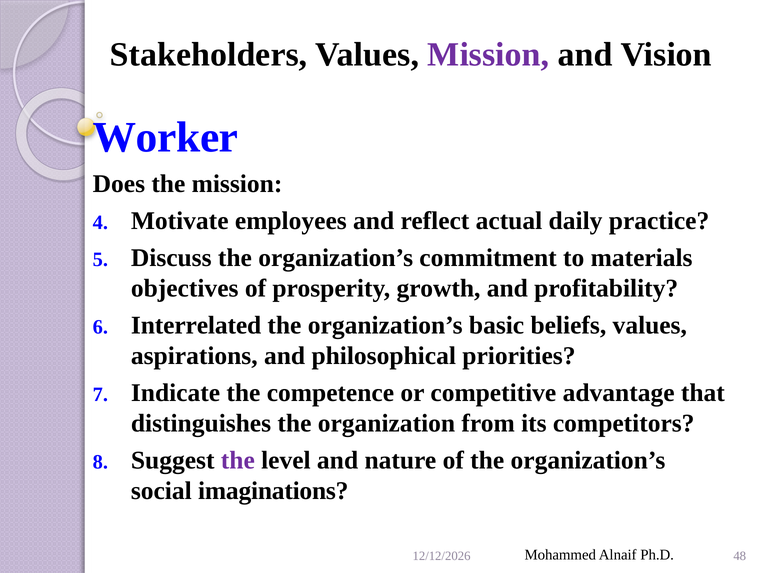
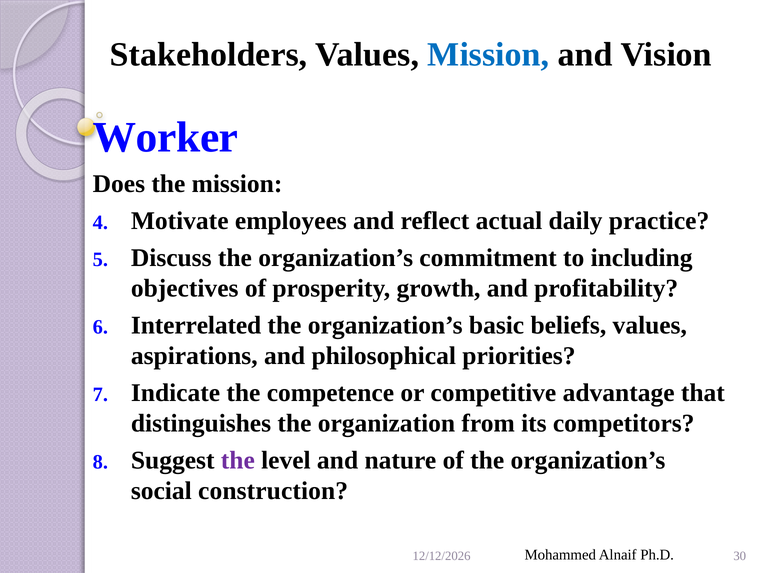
Mission colour: purple -> blue (488, 55)
materials: materials -> including (642, 258)
imaginations: imaginations -> construction (273, 492)
48: 48 -> 30 (740, 557)
